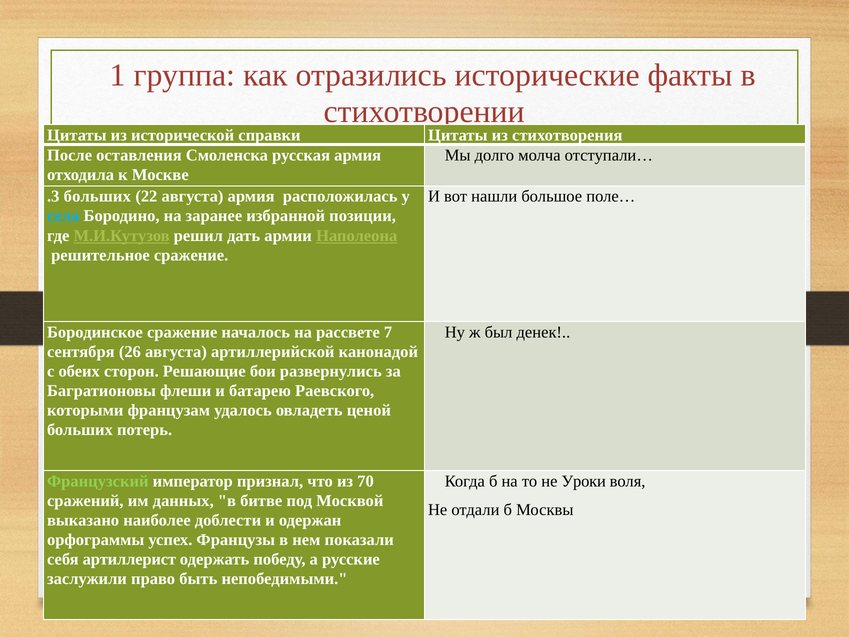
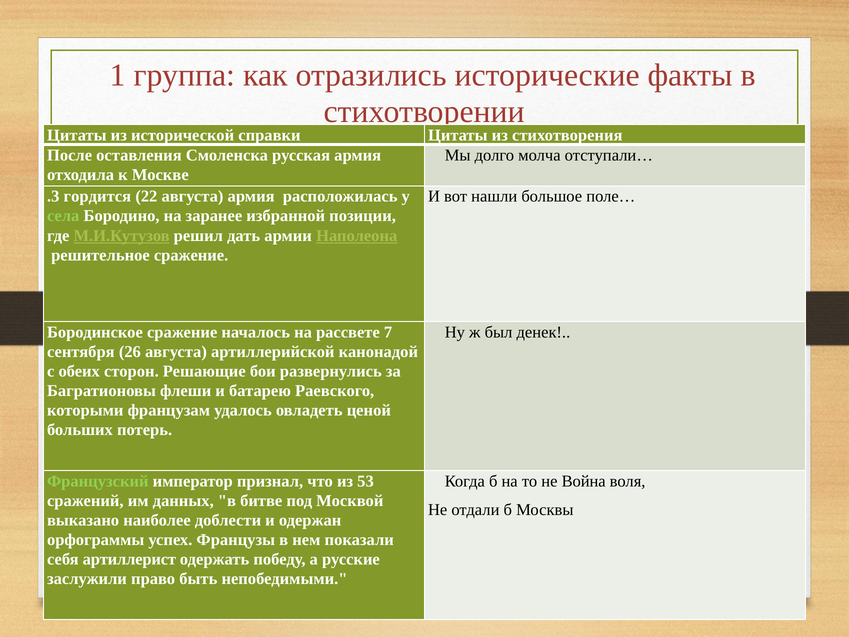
.3 больших: больших -> гордится (97, 196)
села colour: light blue -> light green (63, 216)
70: 70 -> 53 (366, 481)
Уроки: Уроки -> Война (584, 481)
